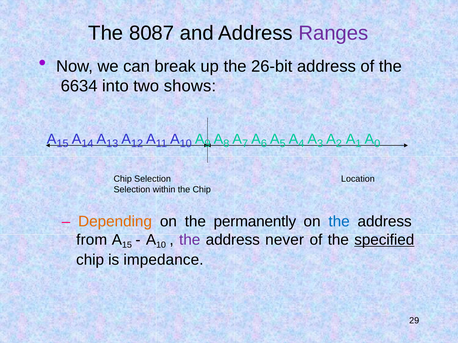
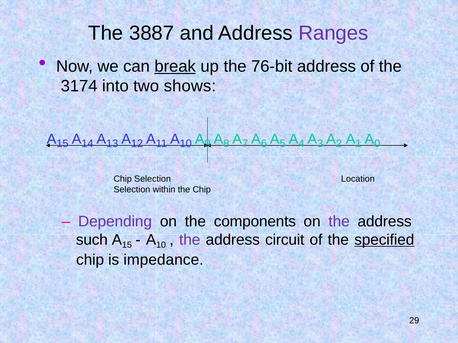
8087: 8087 -> 3887 (152, 33)
break underline: none -> present (175, 66)
26-bit: 26-bit -> 76-bit (272, 66)
6634: 6634 -> 3174 (79, 86)
Depending colour: orange -> purple (115, 222)
permanently: permanently -> components (255, 222)
the colour: blue -> purple (339, 222)
from: from -> such (92, 240)
never: never -> circuit (285, 240)
